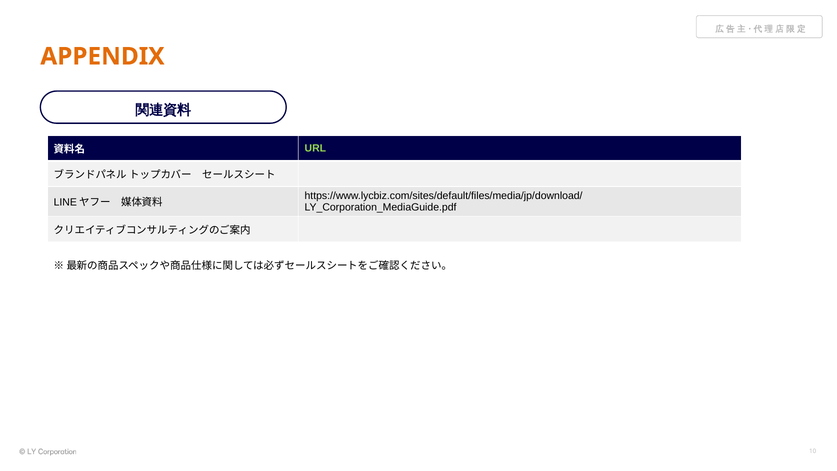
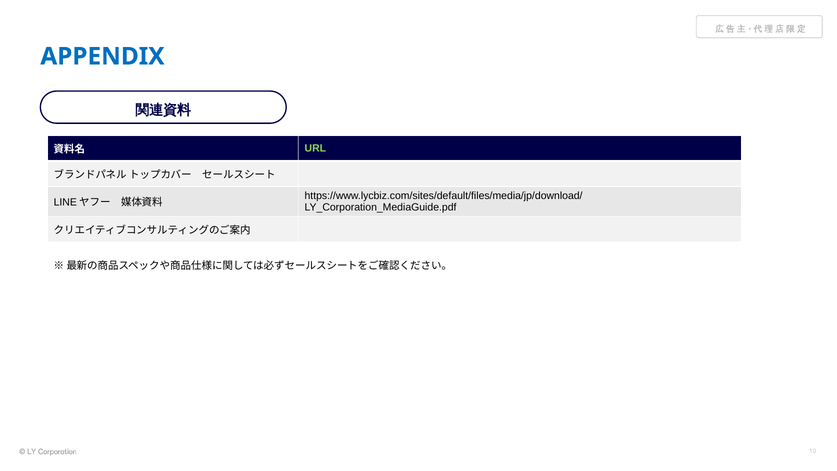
APPENDIX colour: orange -> blue (102, 56)
